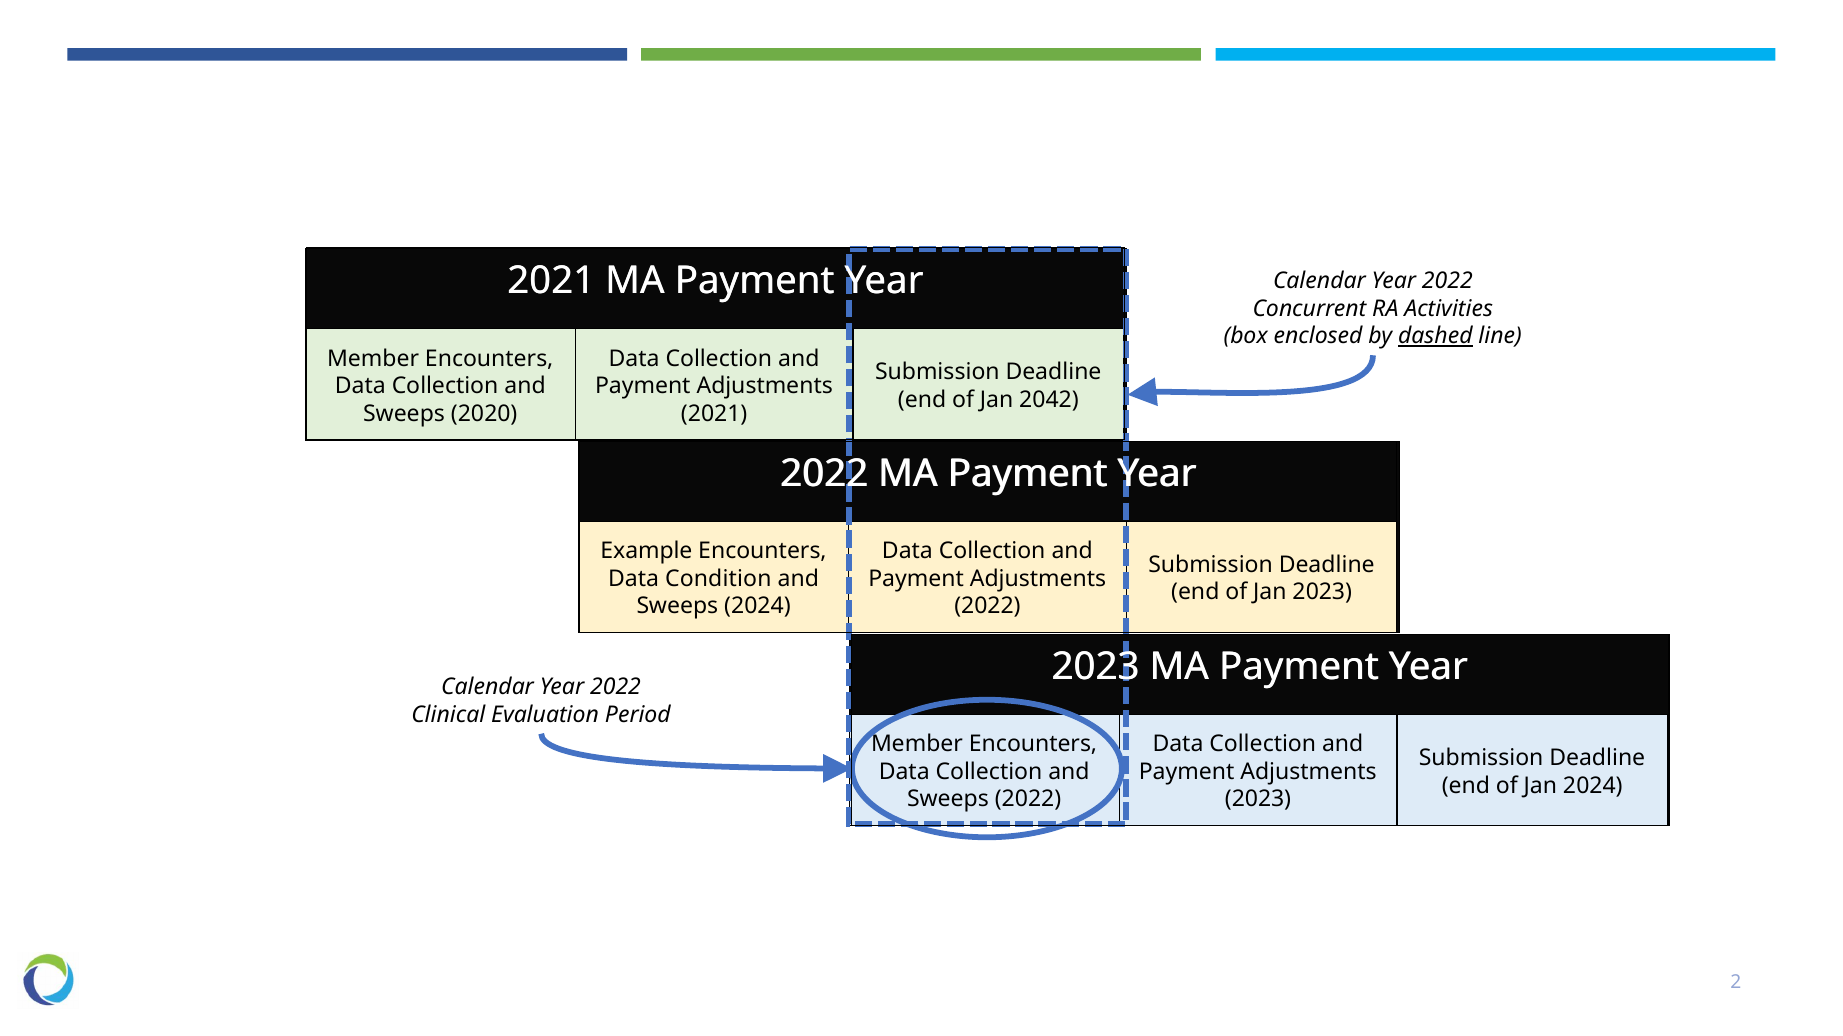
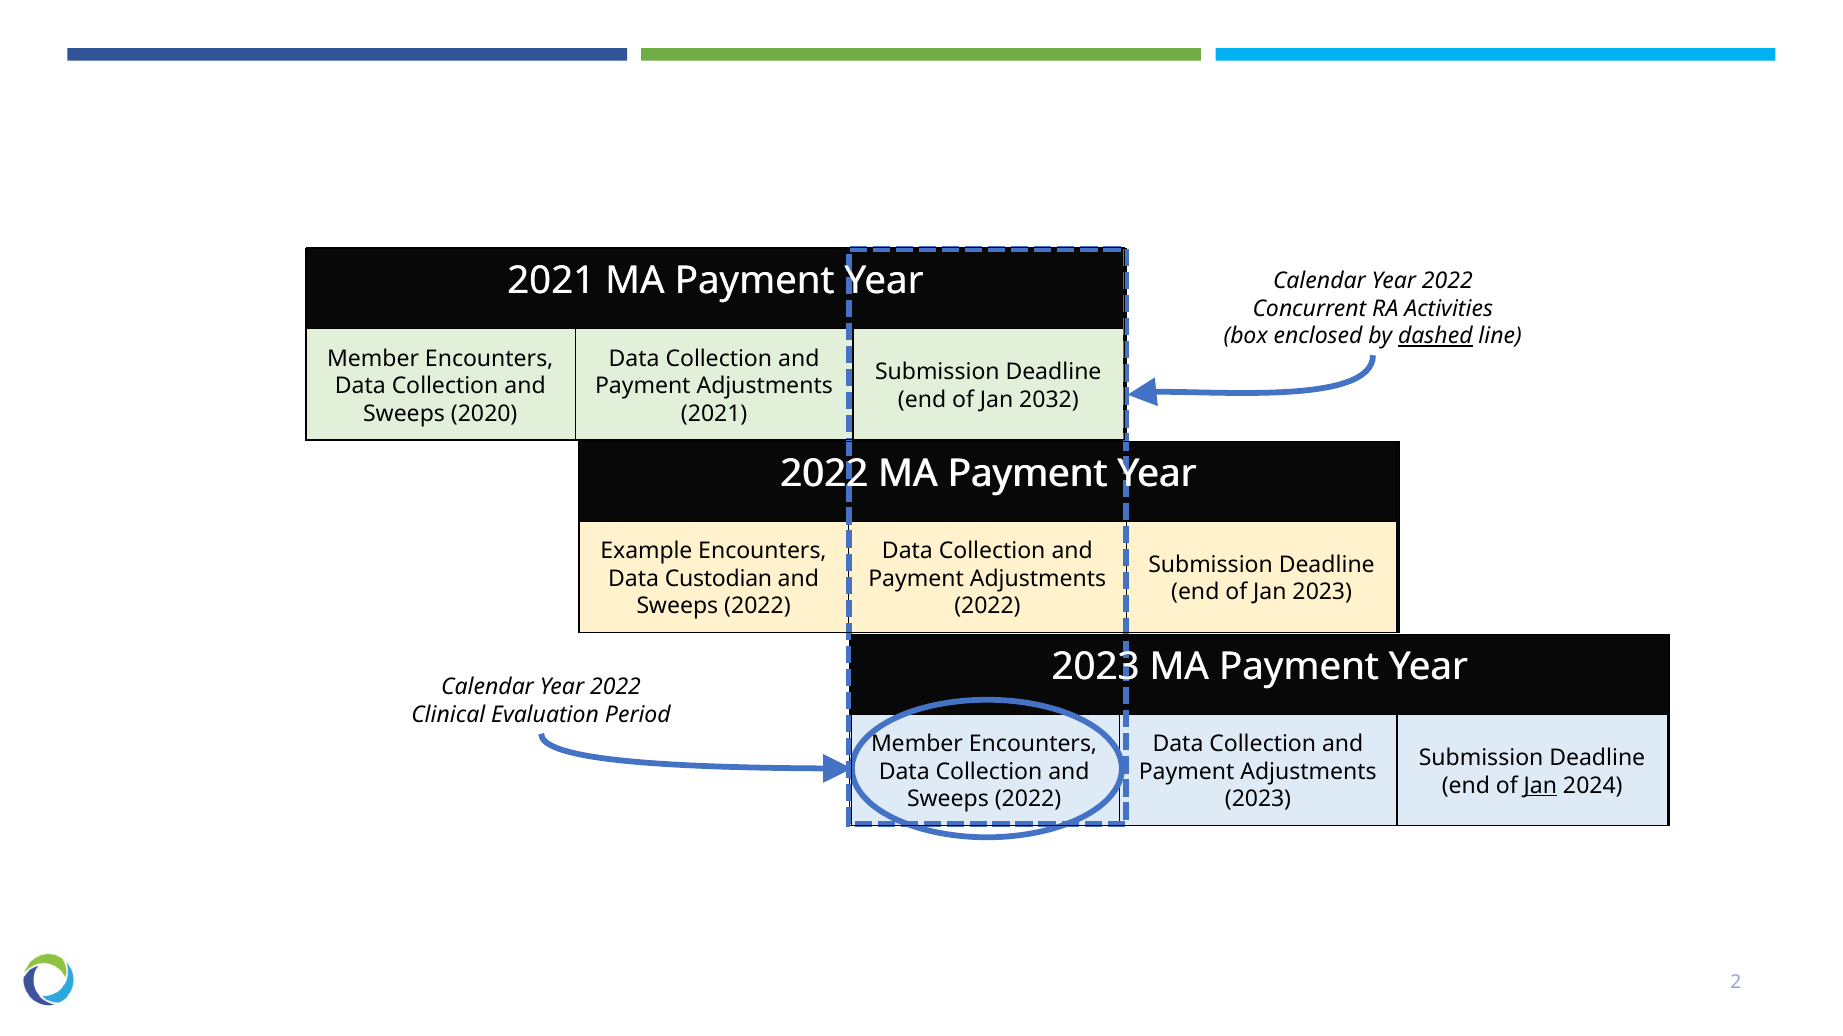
2042: 2042 -> 2032 (1049, 400)
Condition: Condition -> Custodian (718, 579)
2024: 2024 -> 2022 (757, 606)
Jan underline: none -> present (1540, 786)
